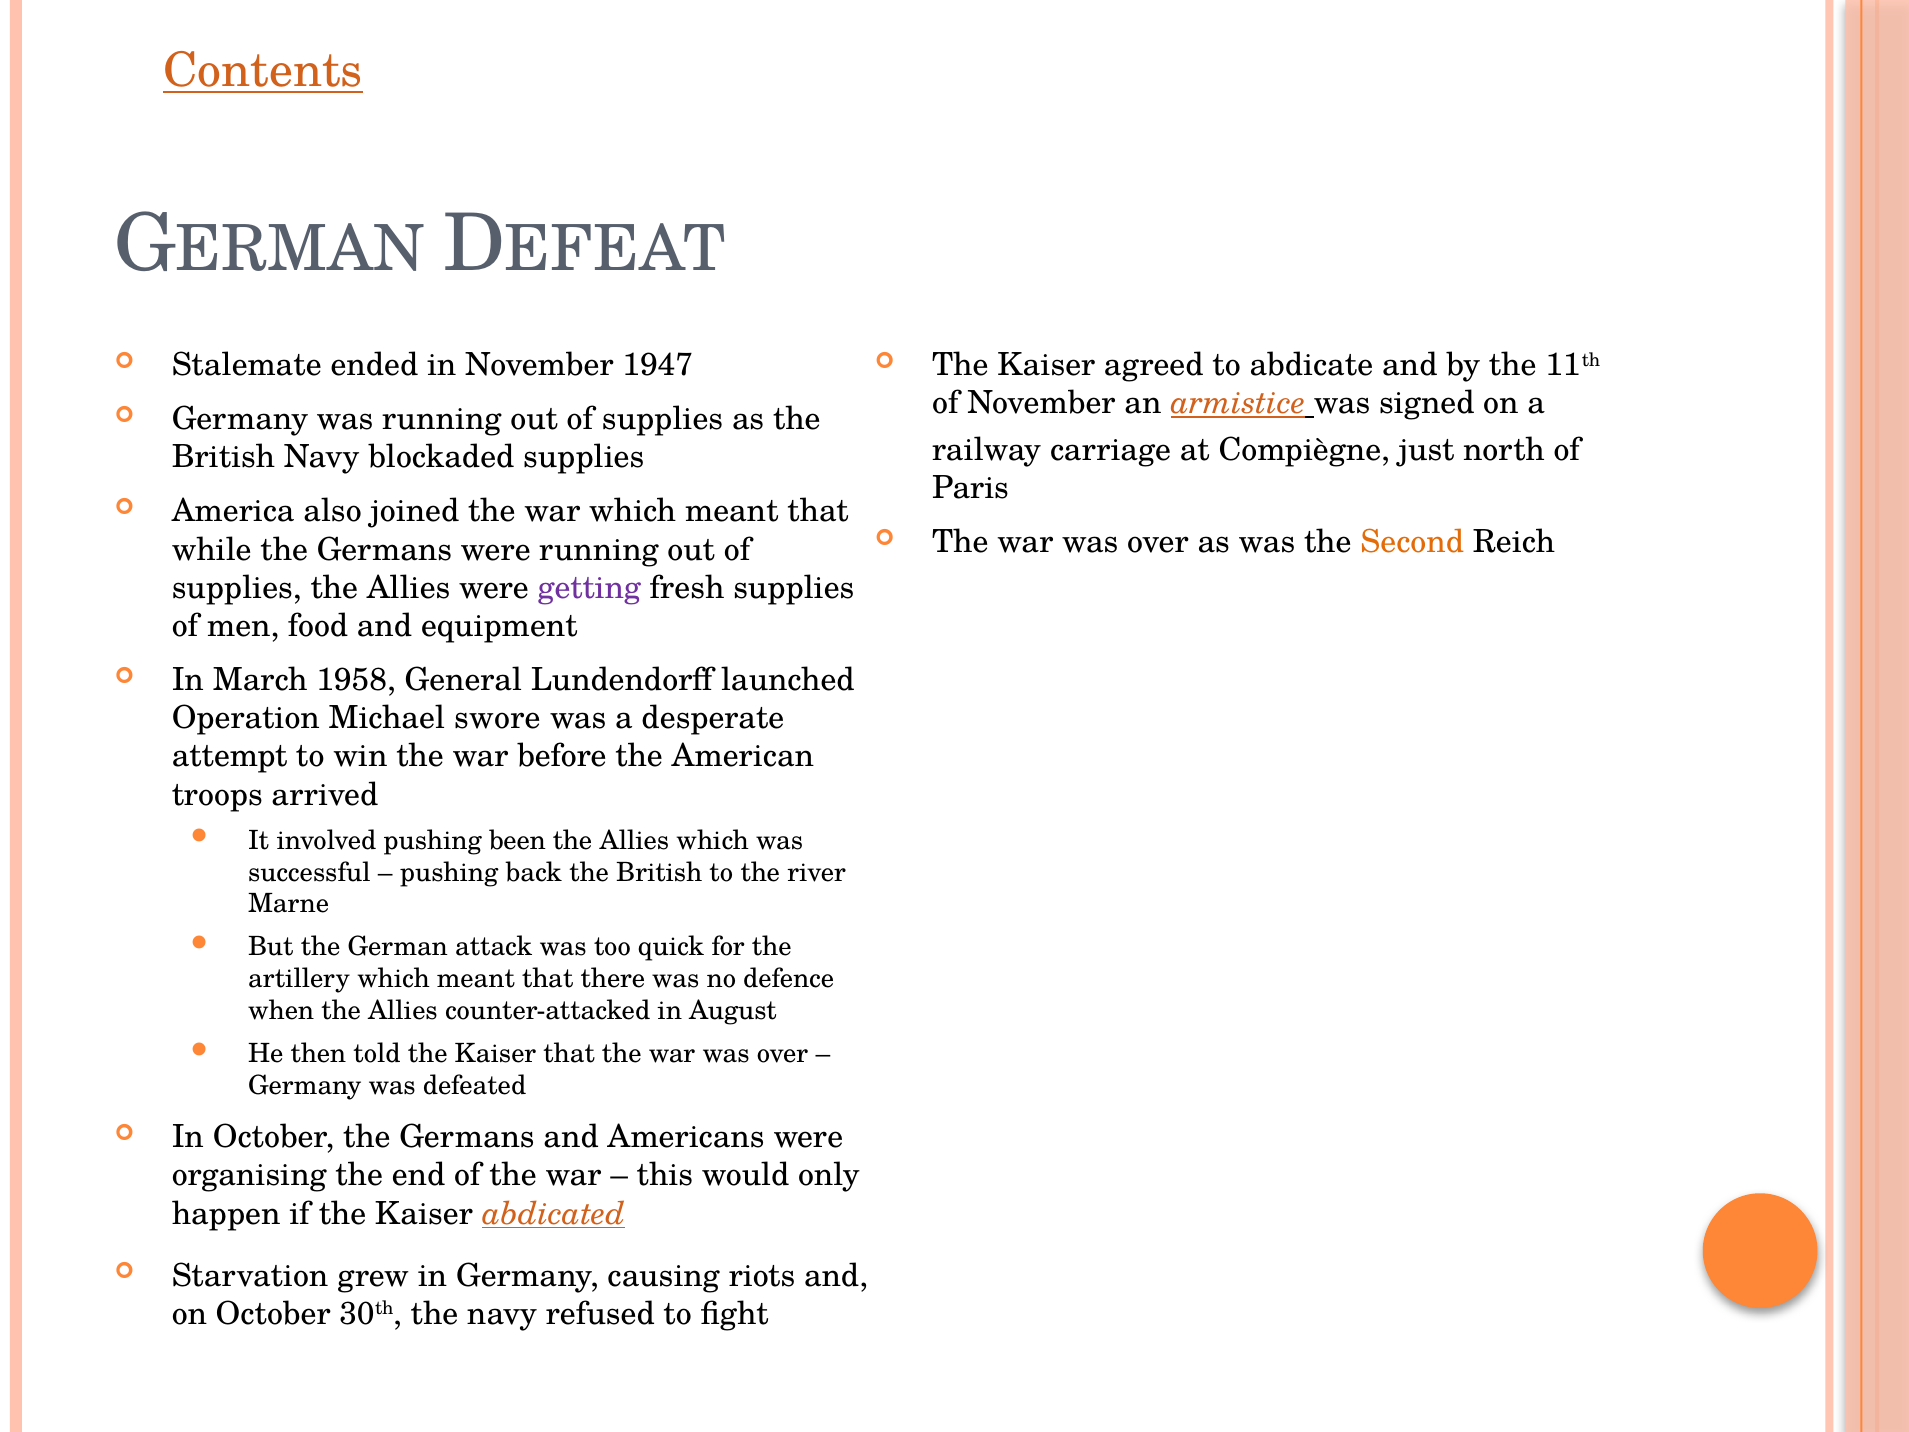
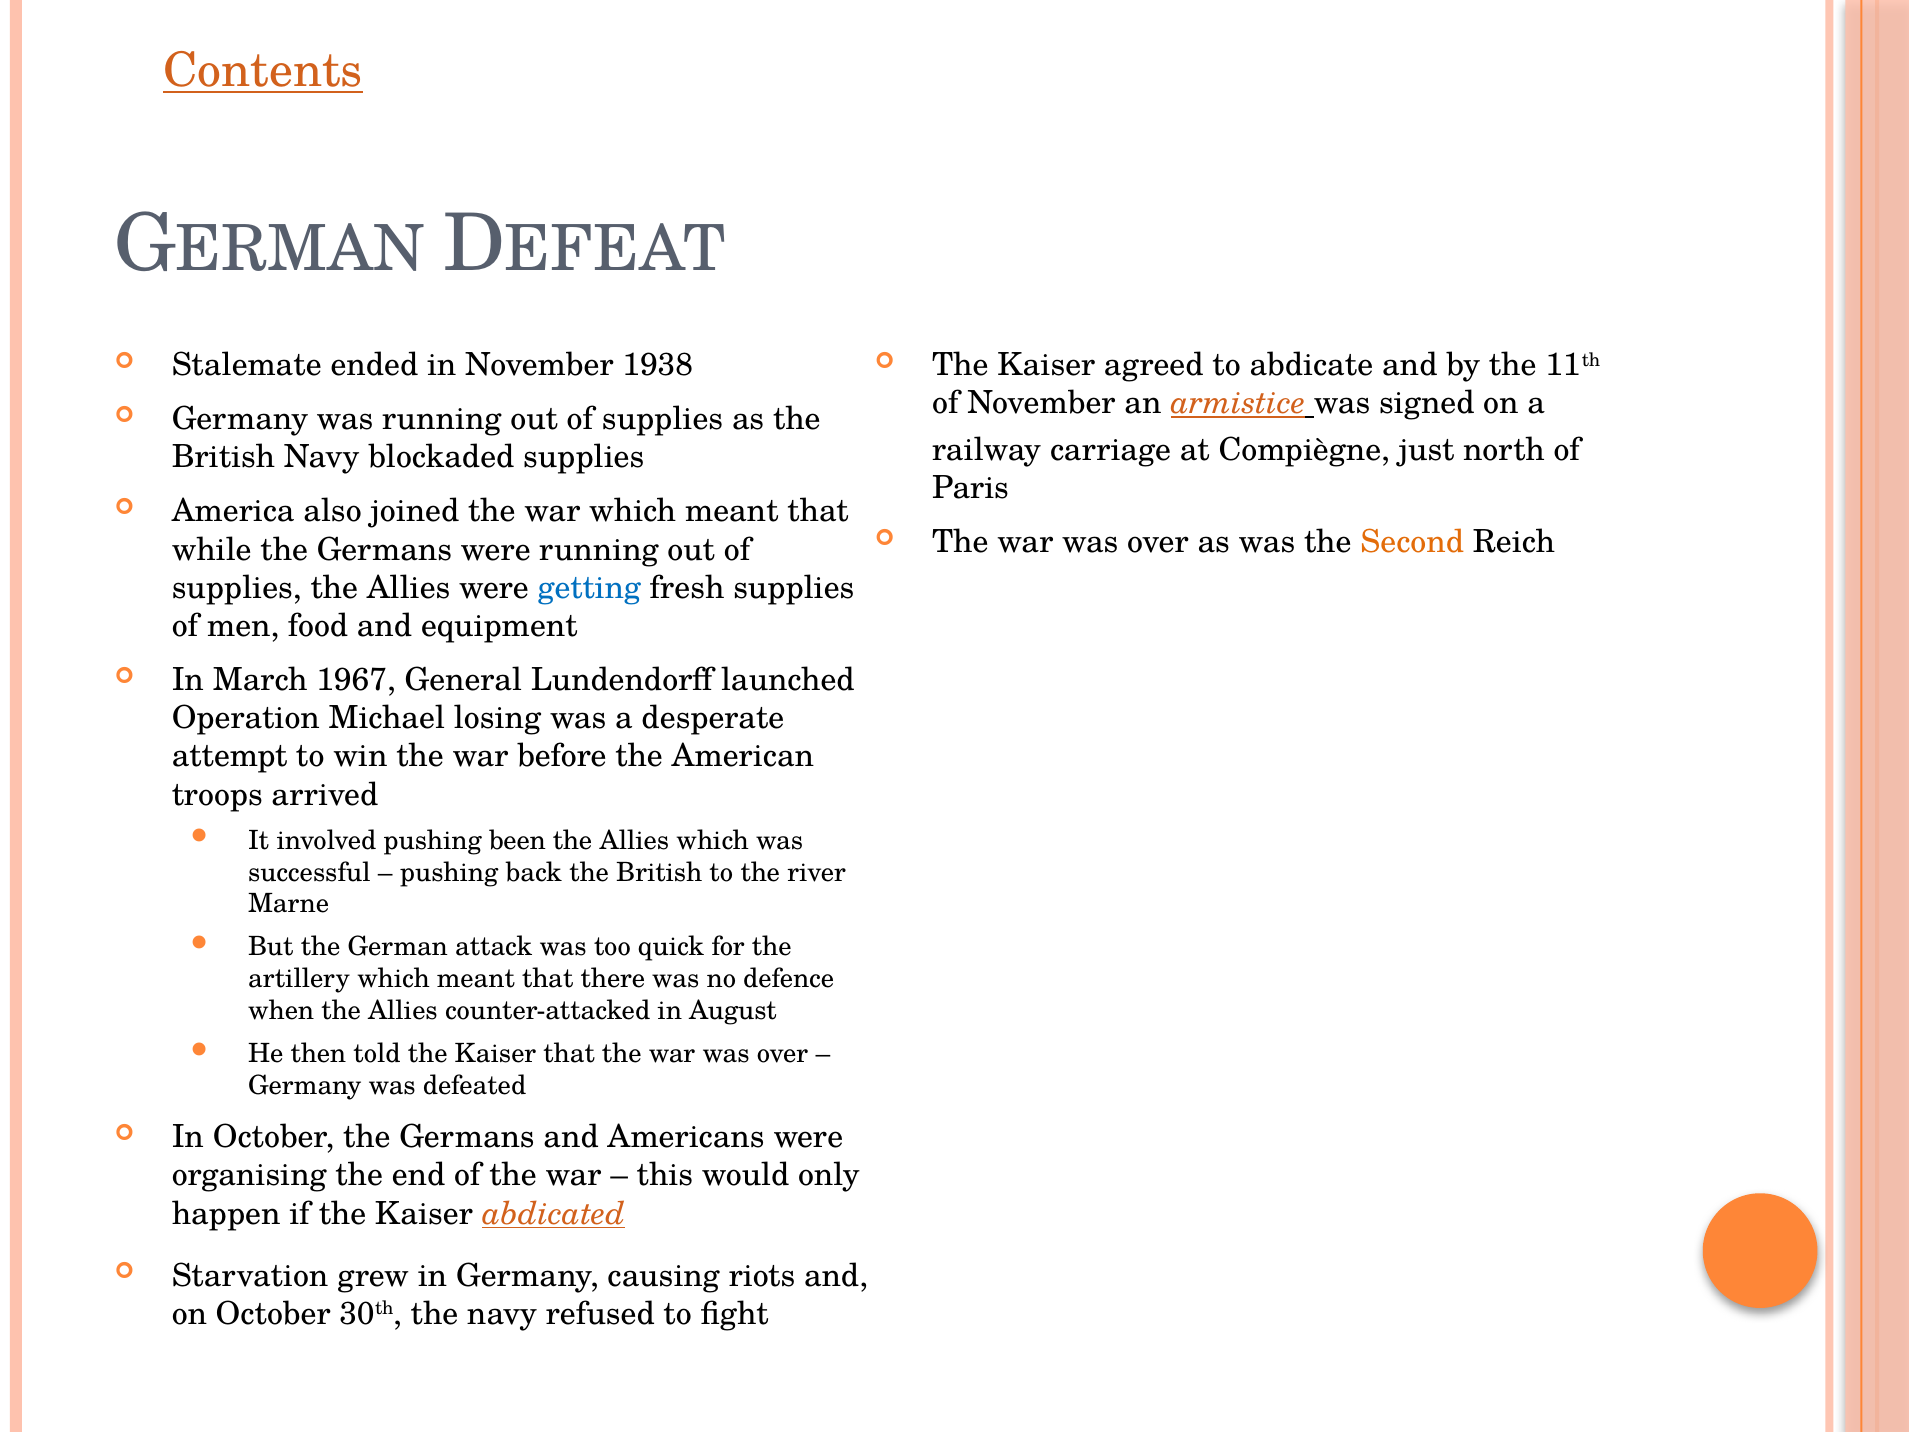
1947: 1947 -> 1938 (658, 365)
getting colour: purple -> blue (589, 588)
1958: 1958 -> 1967 (356, 680)
swore: swore -> losing (497, 718)
